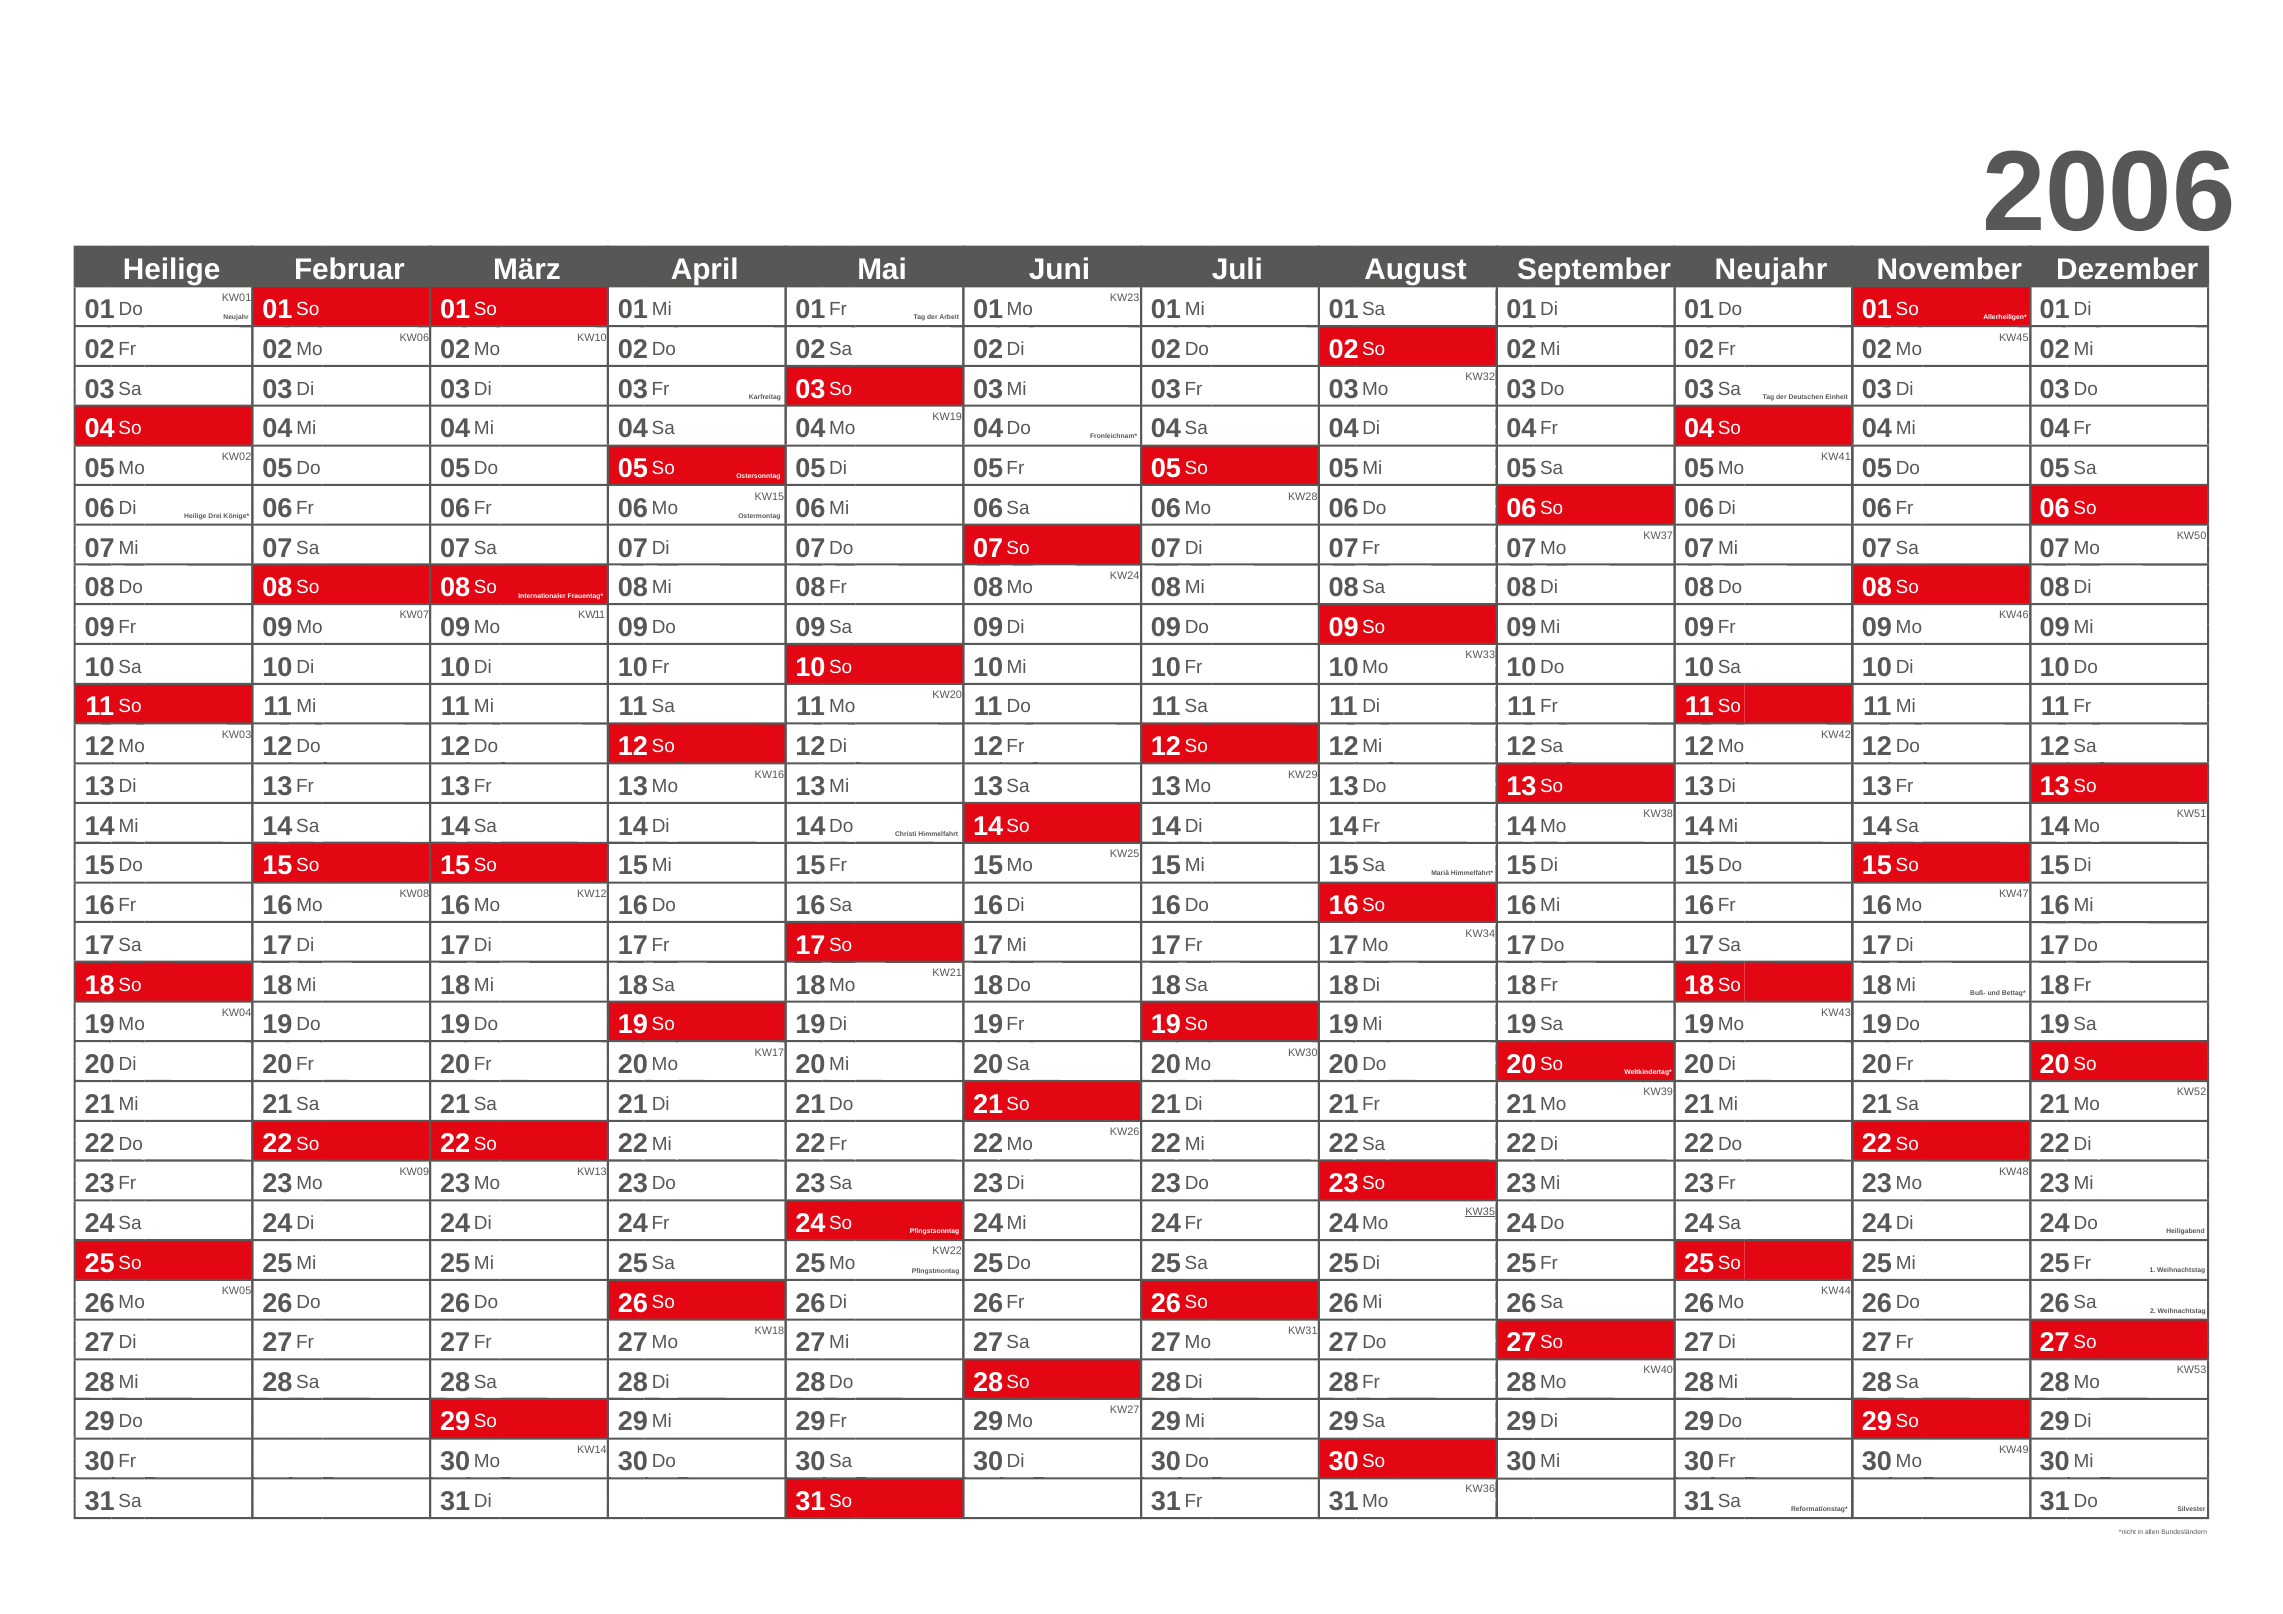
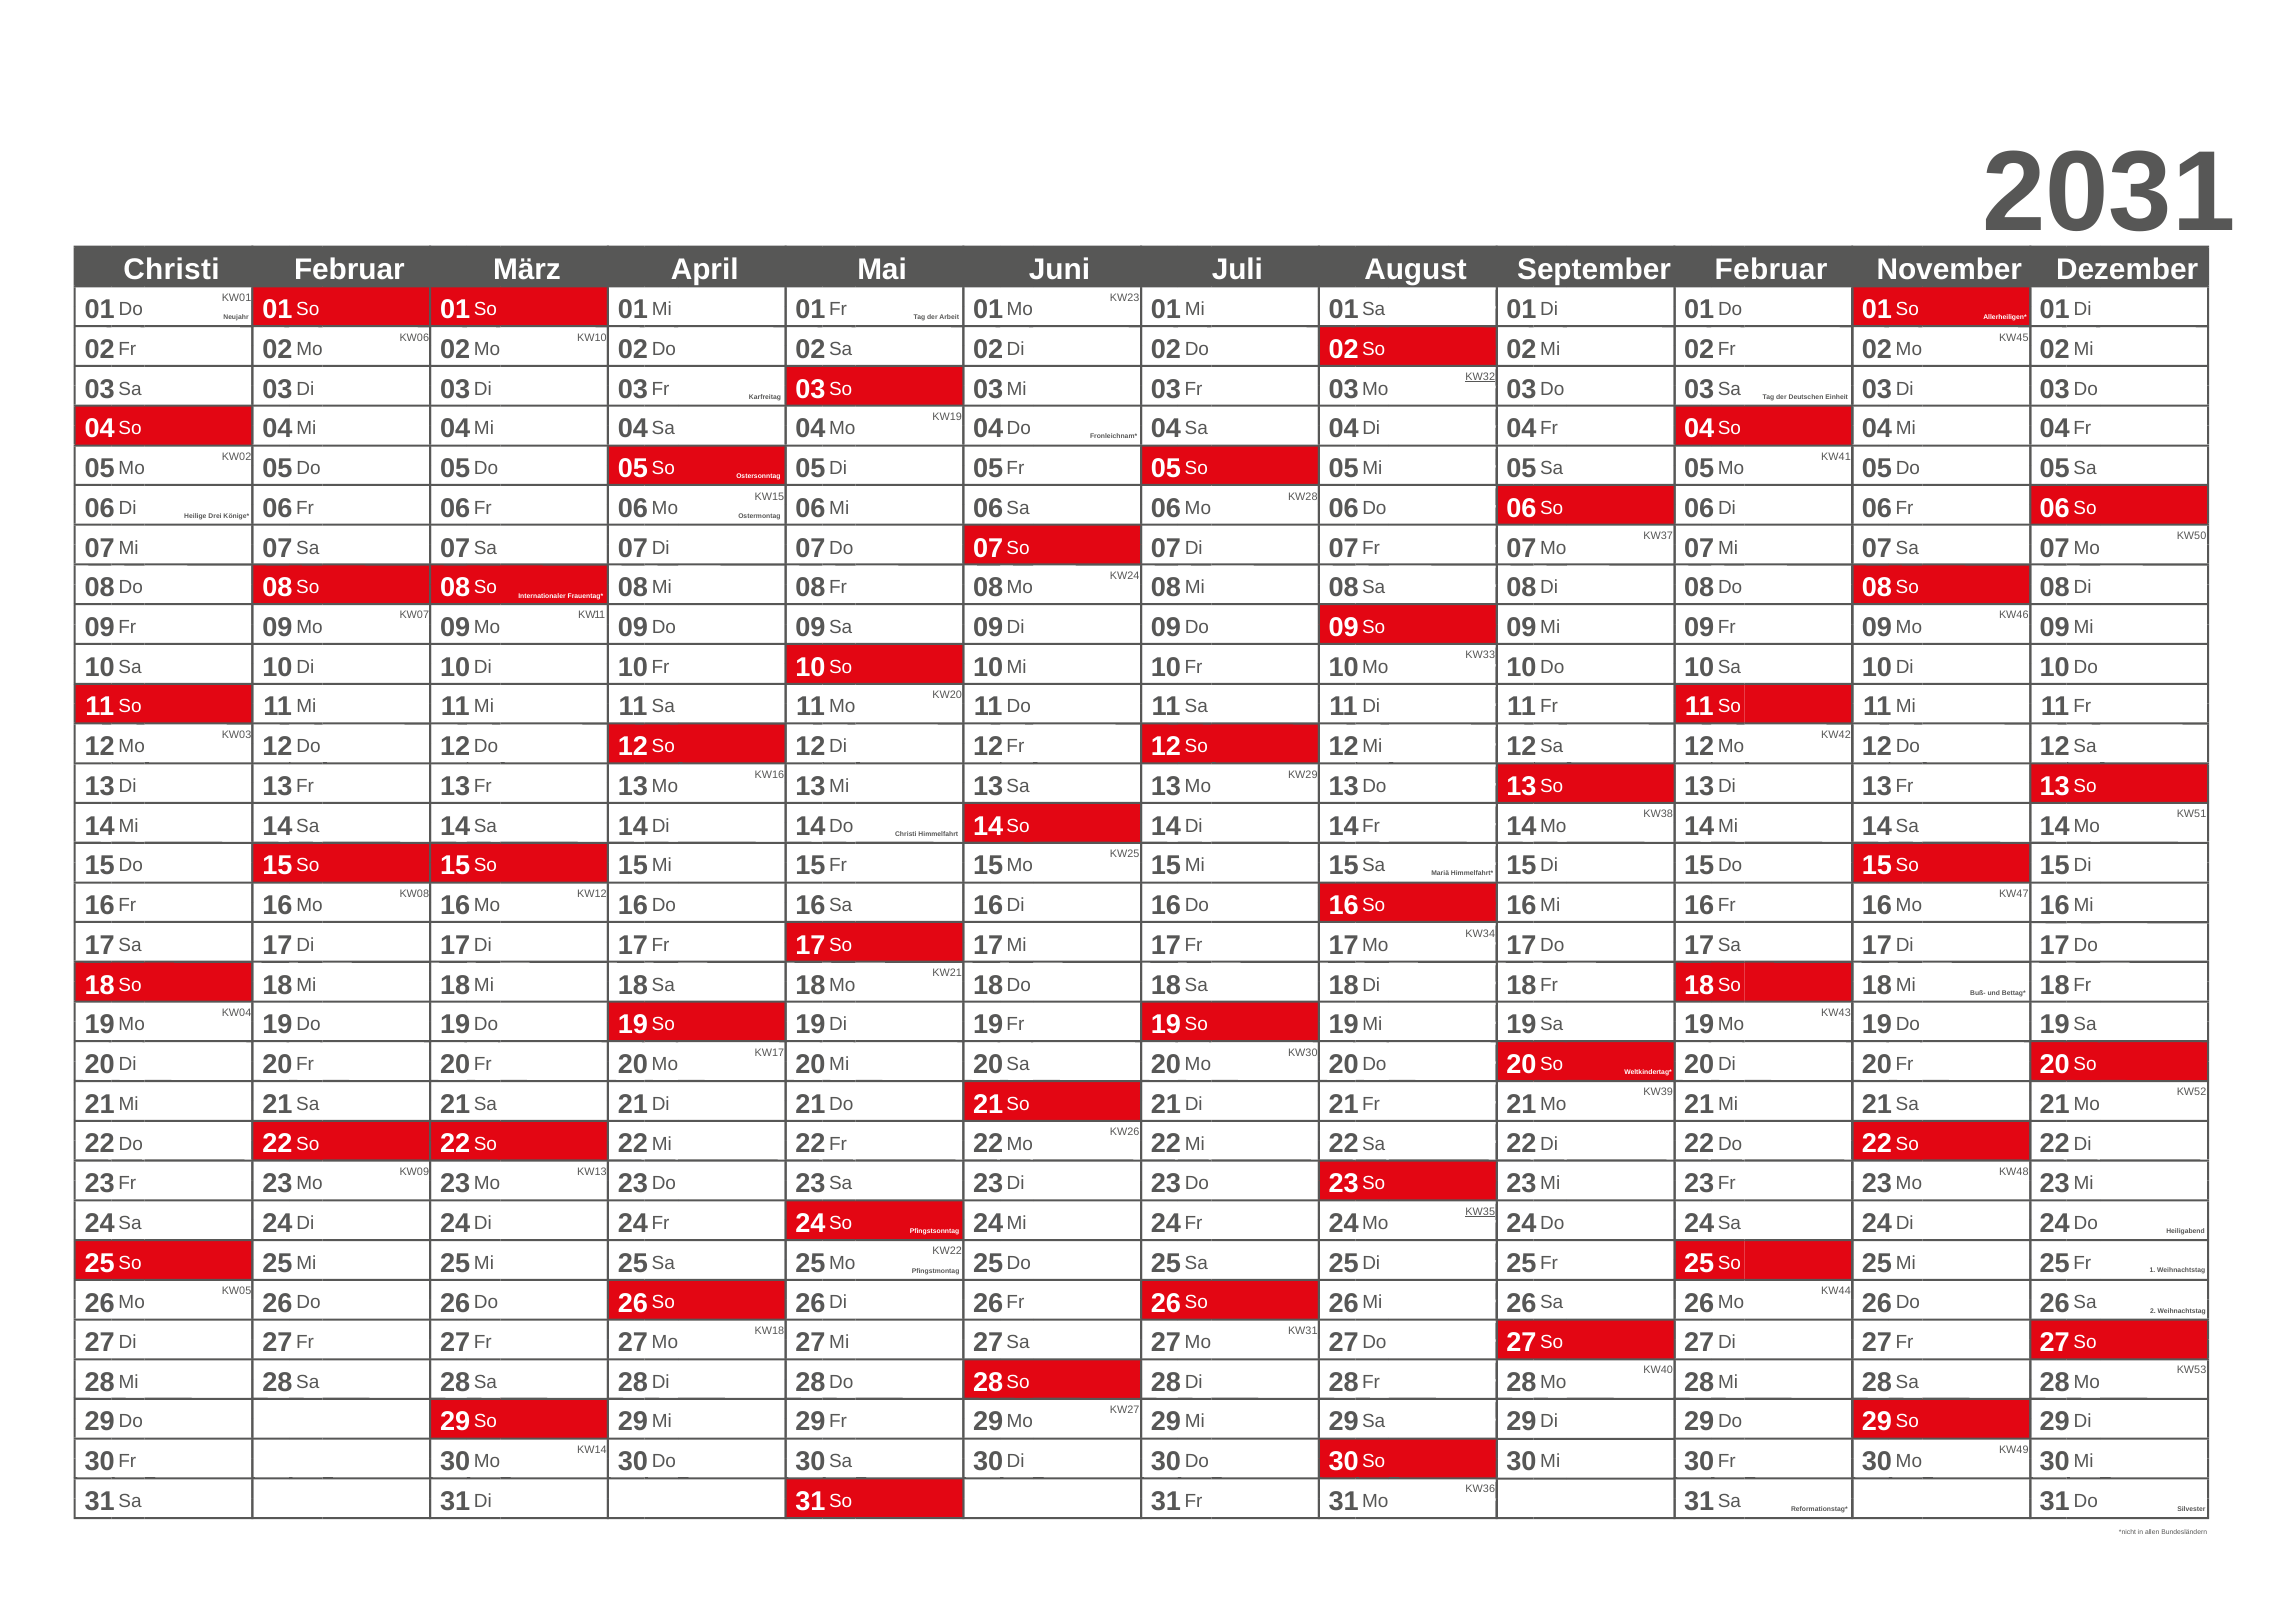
2006: 2006 -> 2031 (2109, 193)
Heilige: Heilige -> Christi (171, 270)
Neujahr: Neujahr -> Februar (1771, 270)
KW32 underline: none -> present (1480, 377)
